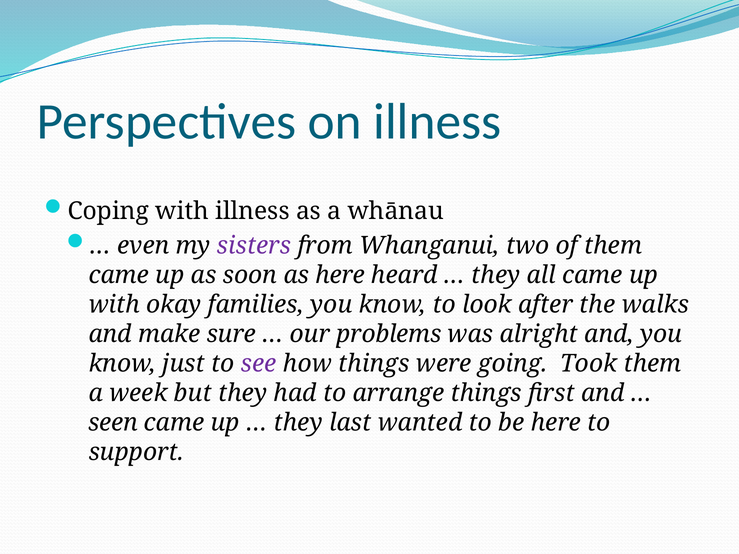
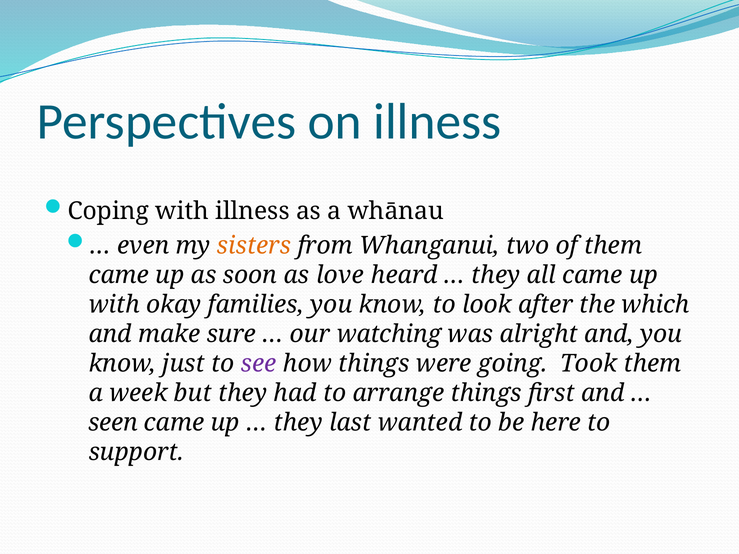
sisters colour: purple -> orange (254, 246)
as here: here -> love (340, 275)
walks: walks -> which (656, 305)
problems: problems -> watching (389, 334)
